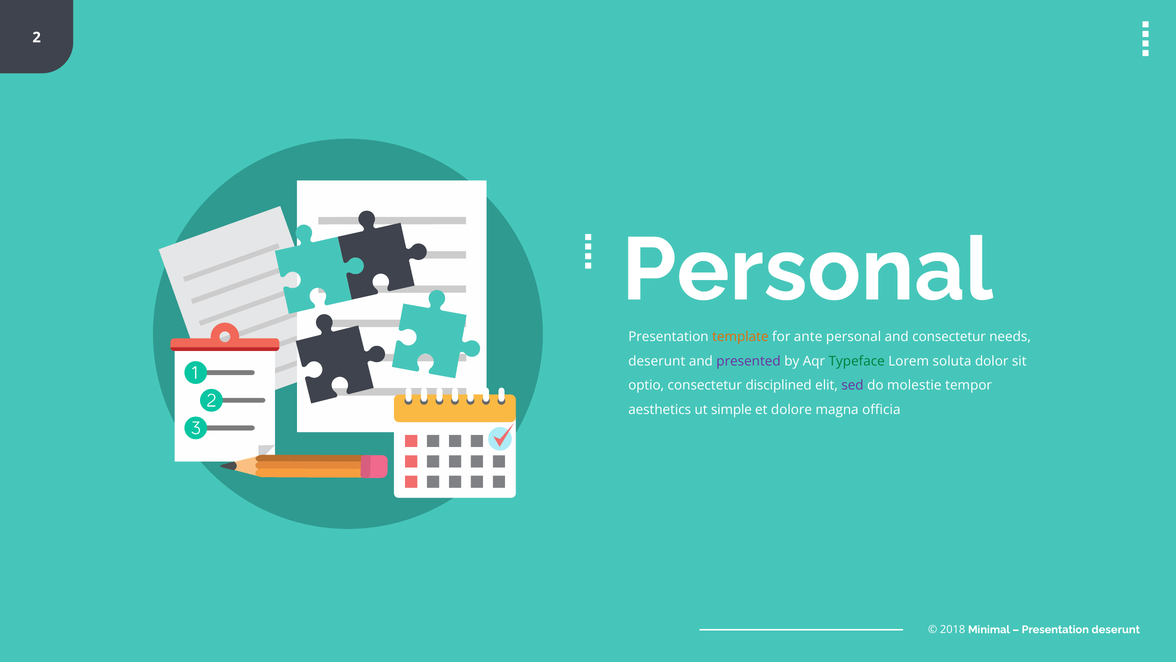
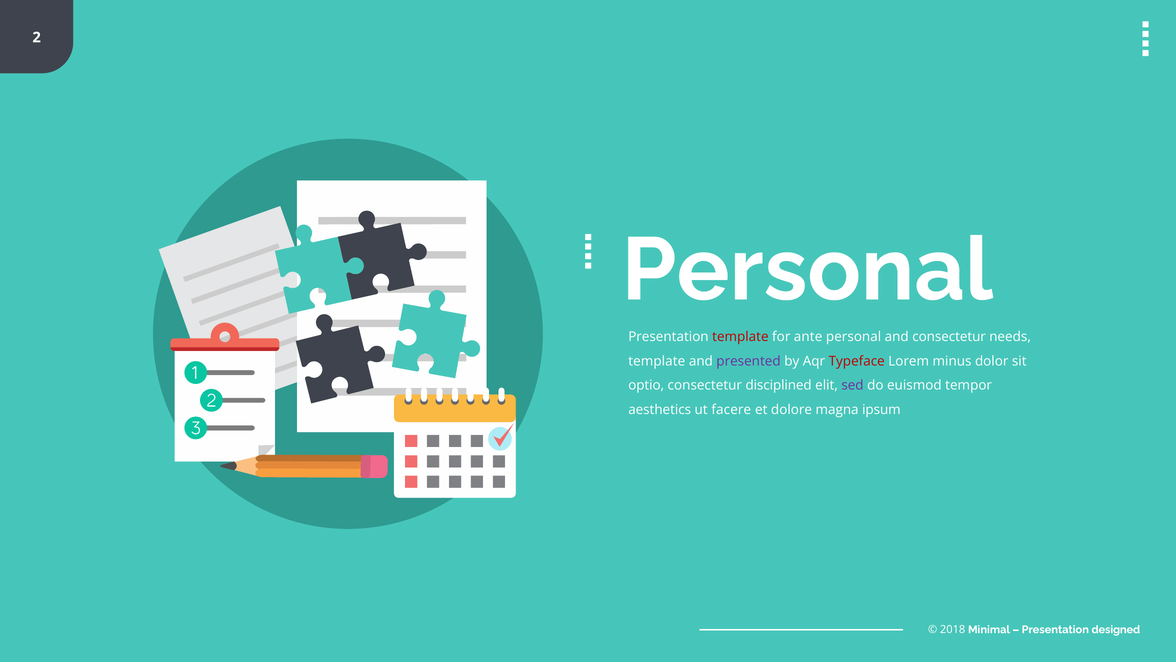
template colour: orange -> red (740, 337)
deserunt: deserunt -> template (657, 361)
Typeface colour: green -> red (857, 361)
soluta: soluta -> minus (952, 361)
molestie: molestie -> euismod (914, 385)
simple: simple -> facere (731, 409)
officia: officia -> ipsum (881, 409)
Presentation deserunt: deserunt -> designed (1116, 629)
